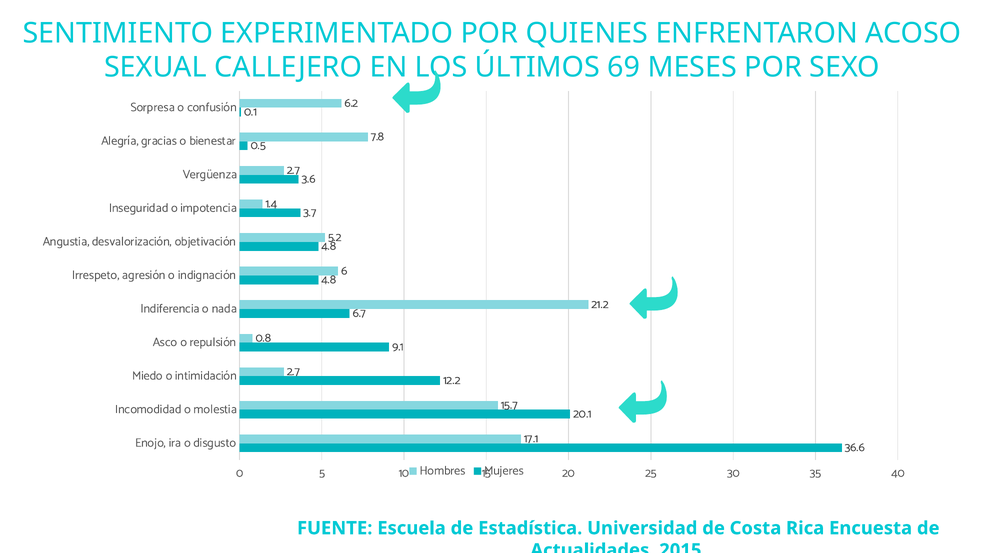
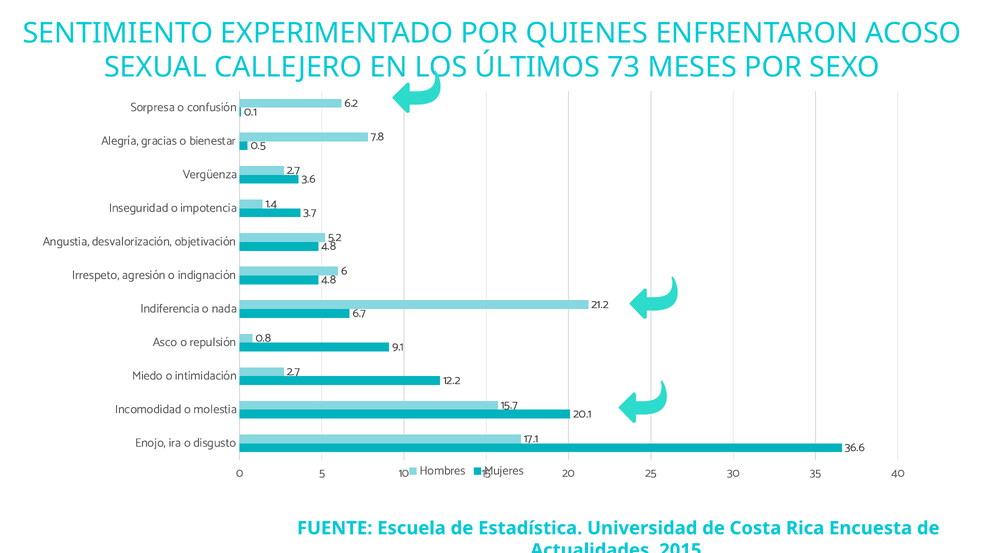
69: 69 -> 73 (624, 68)
